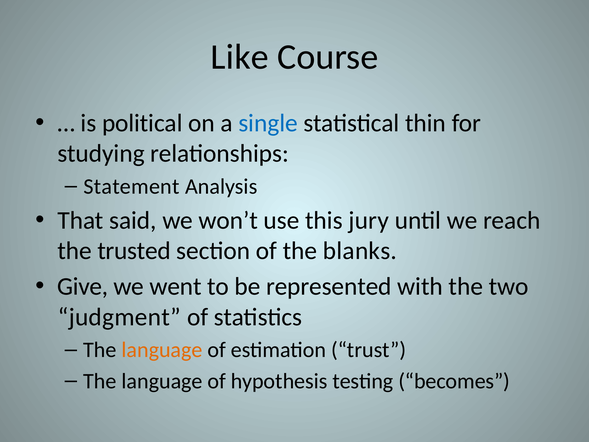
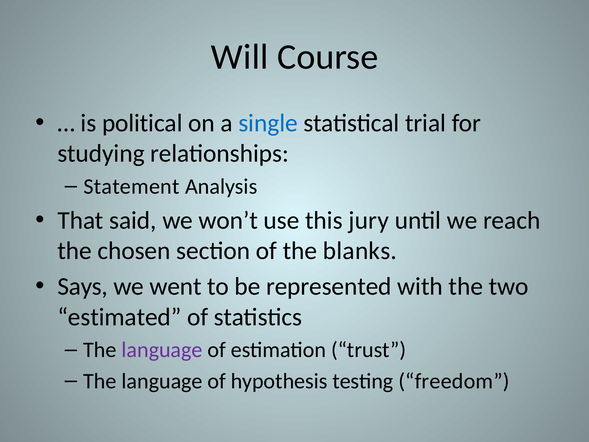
Like: Like -> Will (240, 57)
thin: thin -> trial (426, 123)
trusted: trusted -> chosen (134, 251)
Give: Give -> Says (83, 286)
judgment: judgment -> estimated (119, 317)
language colour: orange -> purple (162, 350)
becomes: becomes -> freedom (454, 381)
